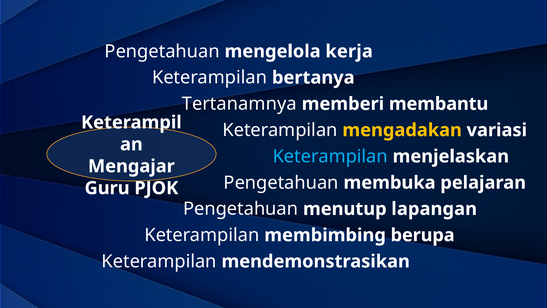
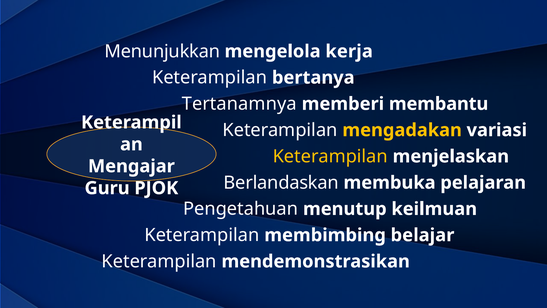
Pengetahuan: Pengetahuan -> Menunjukkan (162, 51)
Keterampilan colour: light blue -> yellow (330, 156)
Pengetahuan: Pengetahuan -> Berlandaskan (281, 183)
lapangan: lapangan -> keilmuan (434, 209)
berupa: berupa -> belajar (422, 235)
